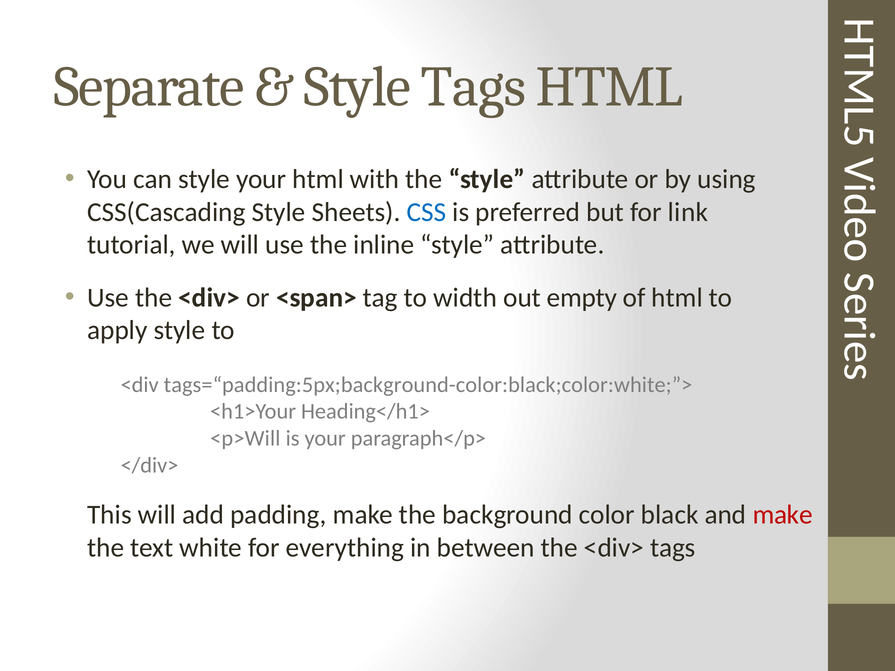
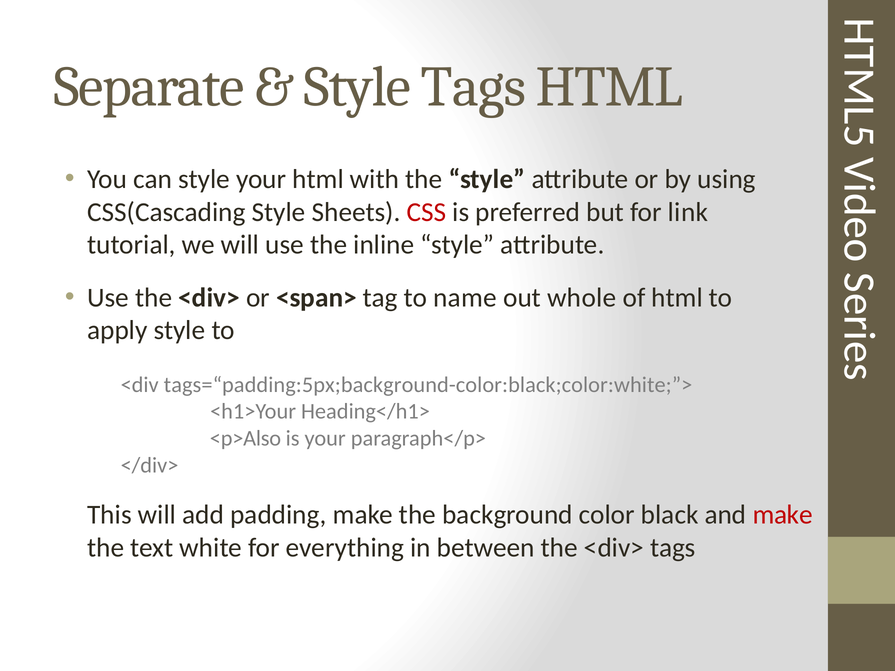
CSS colour: blue -> red (426, 212)
width: width -> name (465, 298)
empty: empty -> whole (582, 298)
<p>Will: <p>Will -> <p>Also (246, 439)
